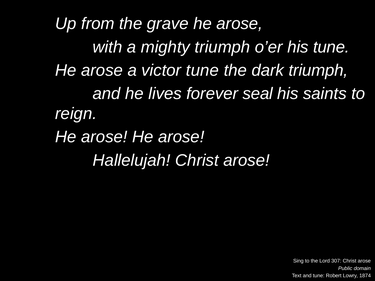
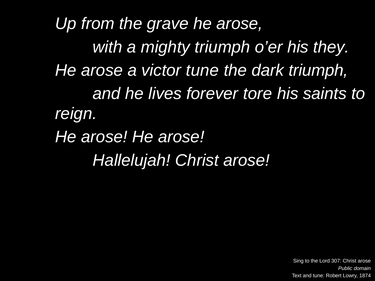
his tune: tune -> they (331, 47)
seal: seal -> tore (258, 94)
